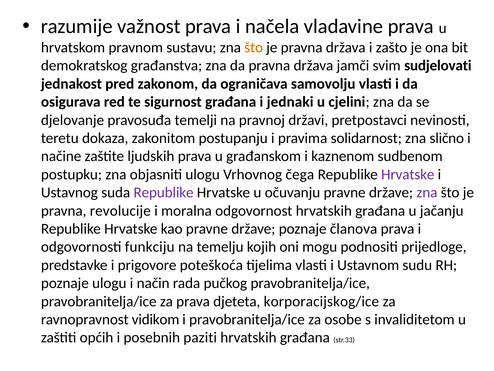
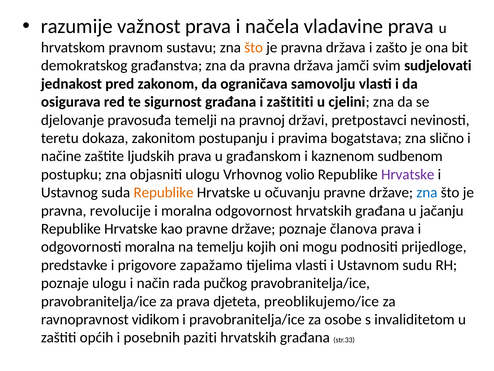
jednaki: jednaki -> zaštititi (290, 102)
solidarnost: solidarnost -> bogatstava (366, 138)
čega: čega -> volio (300, 174)
Republike colour: purple -> orange (164, 192)
zna colour: purple -> blue (427, 192)
odgovornosti funkciju: funkciju -> moralna (150, 247)
poteškoća: poteškoća -> zapažamo (211, 265)
korporacijskog/ice: korporacijskog/ice -> preoblikujemo/ice (321, 301)
